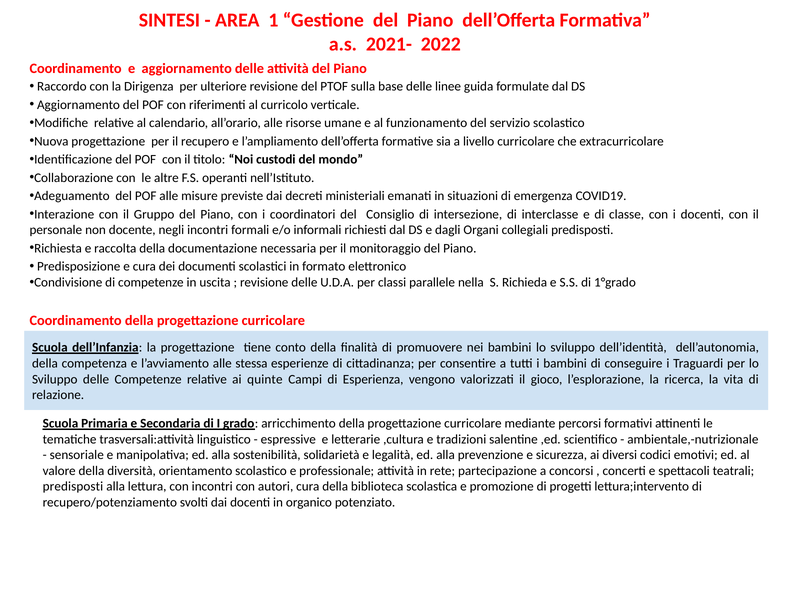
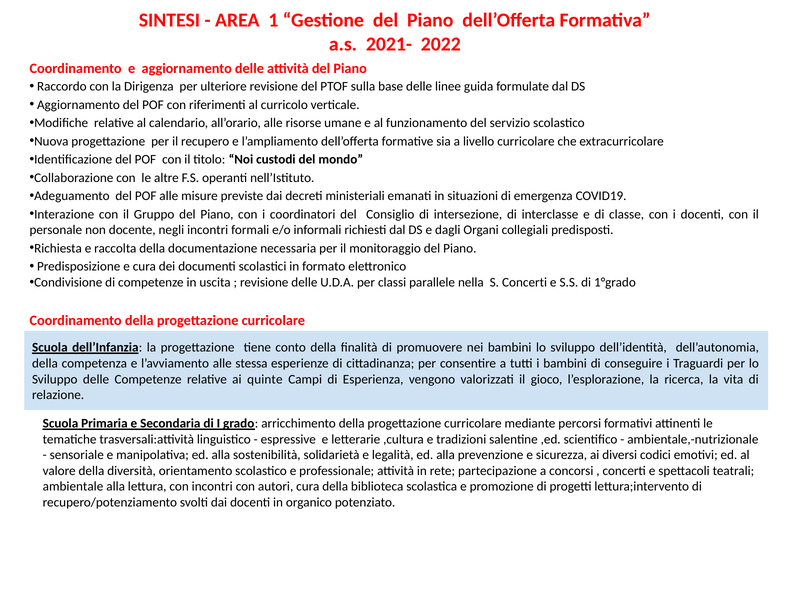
S Richieda: Richieda -> Concerti (525, 282)
predisposti: predisposti -> ambientale (73, 486)
